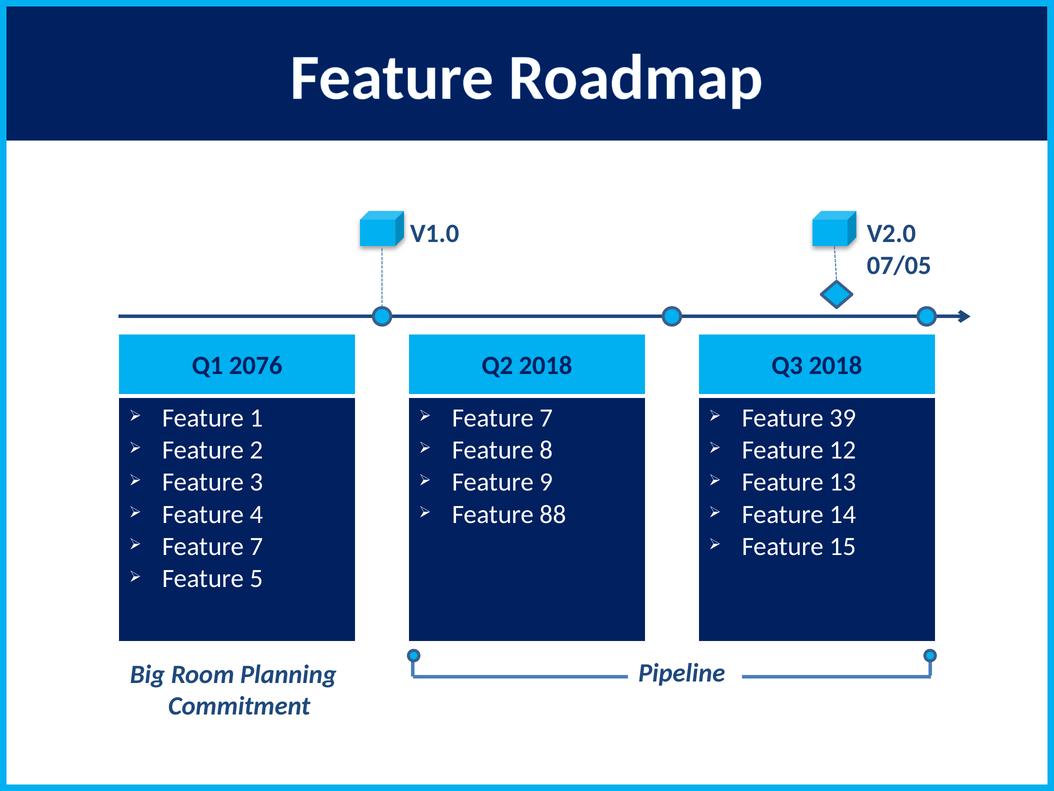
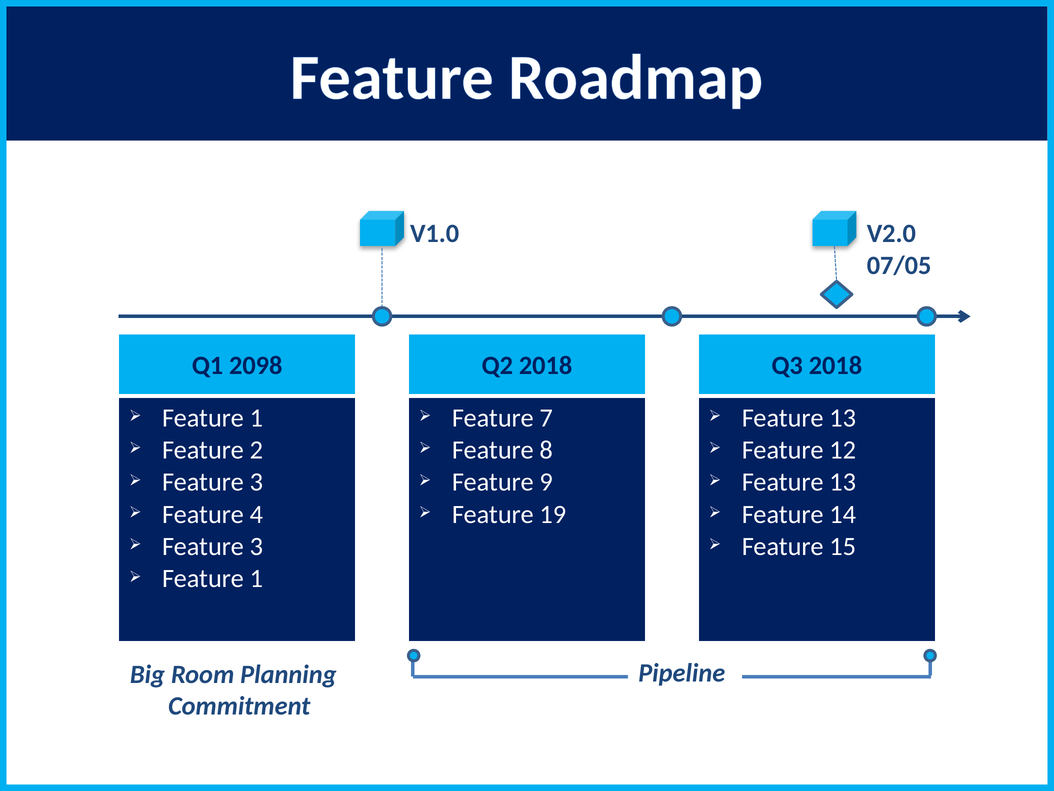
2076: 2076 -> 2098 (256, 365)
39: 39 -> 13 (843, 418)
88: 88 -> 19 (553, 514)
7: 7 -> 3 (256, 546)
5: 5 -> 1 (256, 578)
